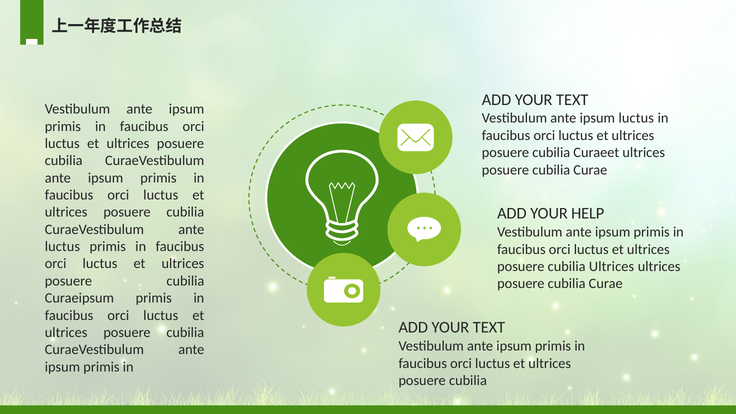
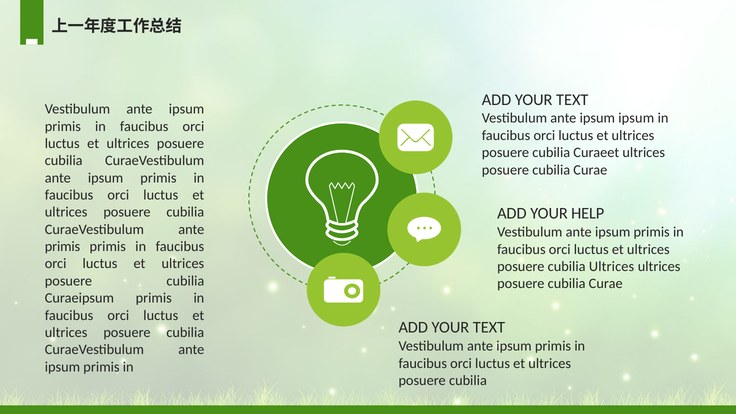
ipsum luctus: luctus -> ipsum (636, 118)
luctus: luctus -> primis (63, 247)
